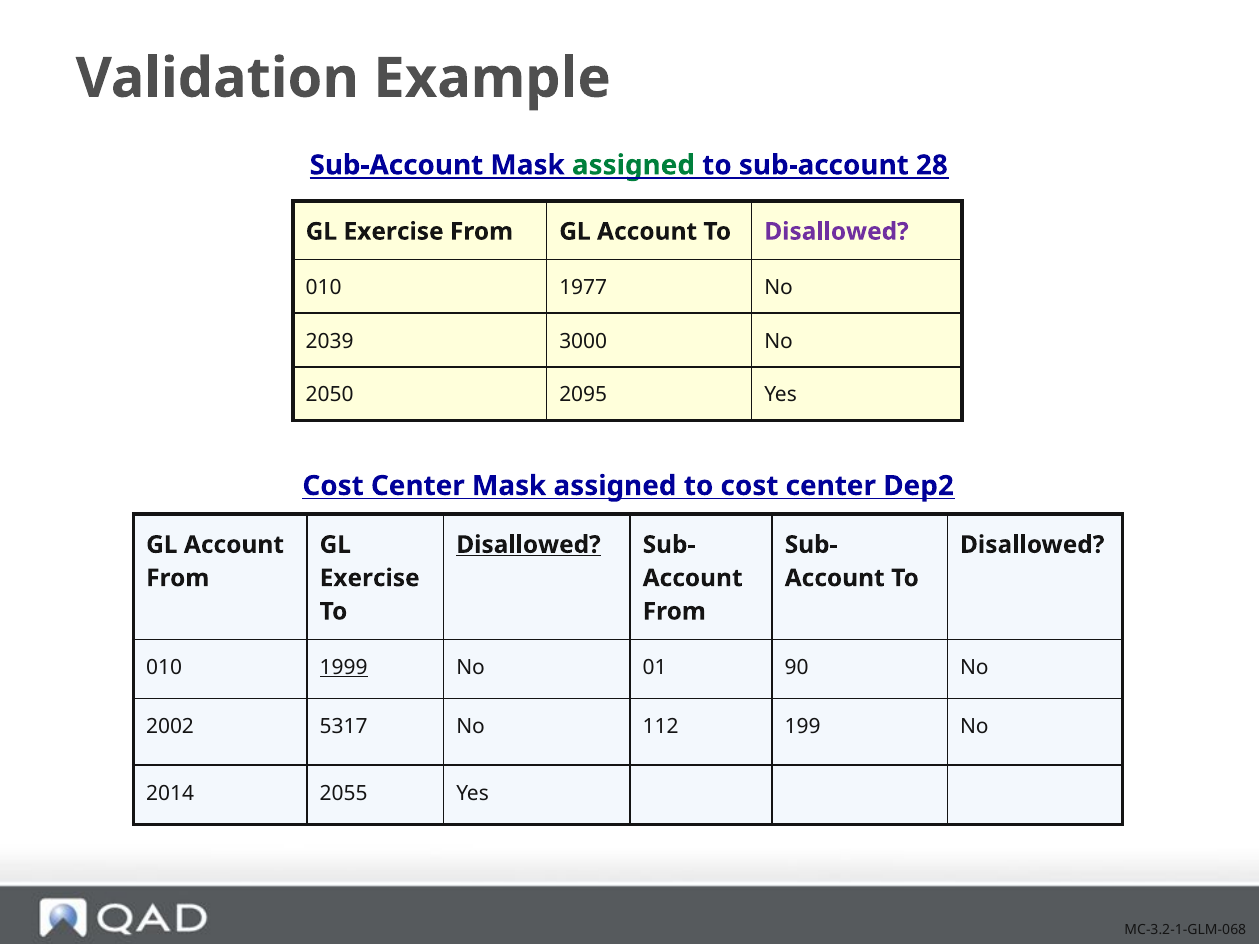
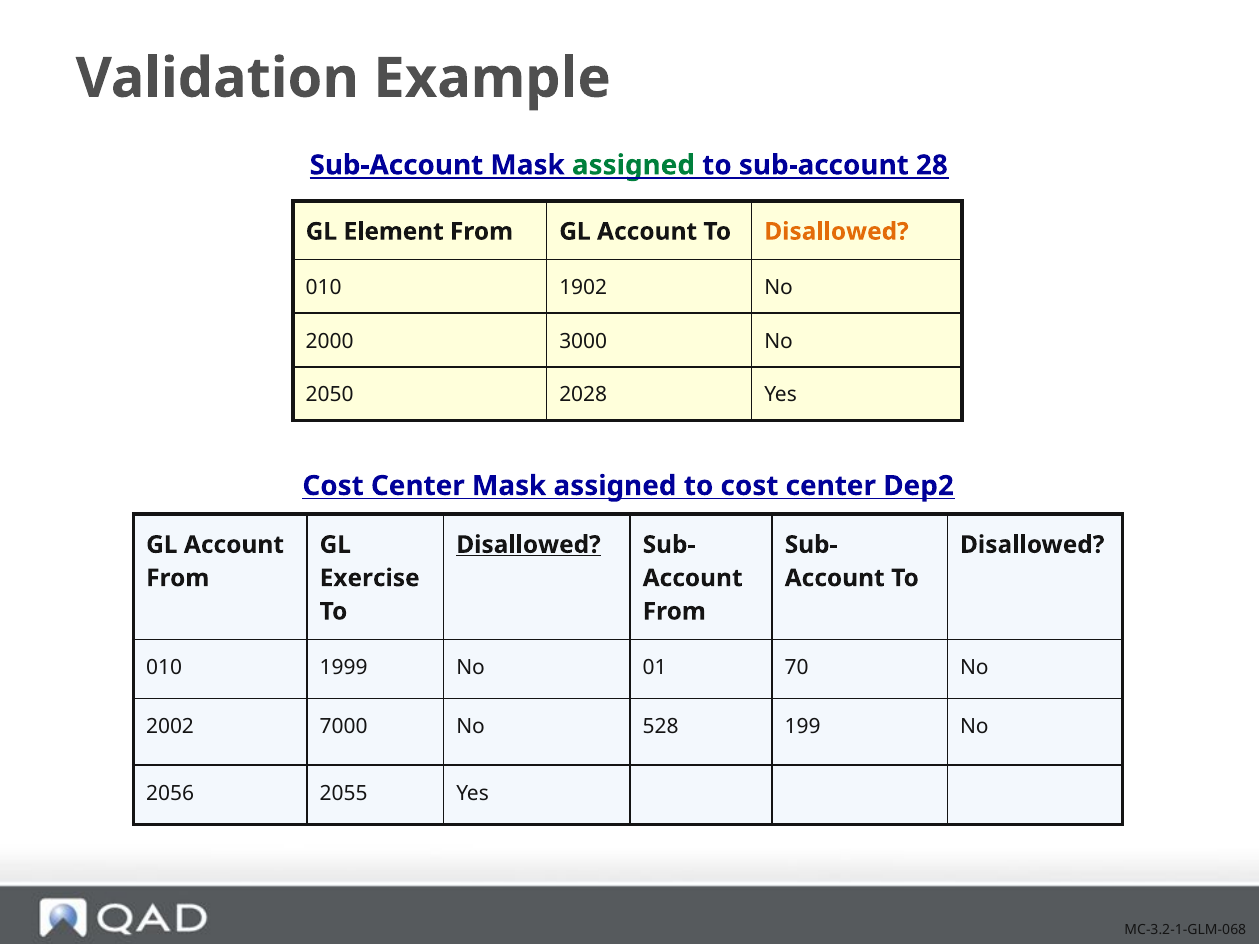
Exercise: Exercise -> Element (394, 232)
Disallowed colour: purple -> orange (836, 232)
1977: 1977 -> 1902 (583, 288)
2039: 2039 -> 2000 (330, 341)
2095: 2095 -> 2028 (583, 395)
1999 underline: present -> none (344, 668)
90: 90 -> 70 (797, 668)
5317: 5317 -> 7000 (344, 727)
112: 112 -> 528 (661, 727)
2014: 2014 -> 2056 (170, 793)
